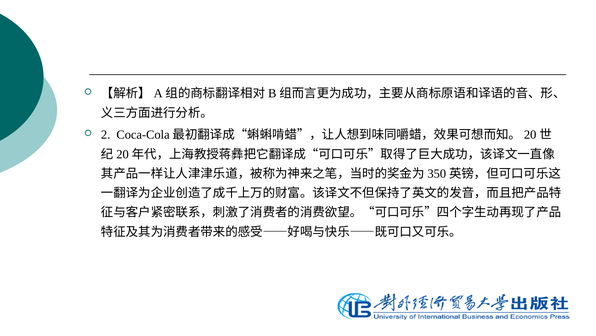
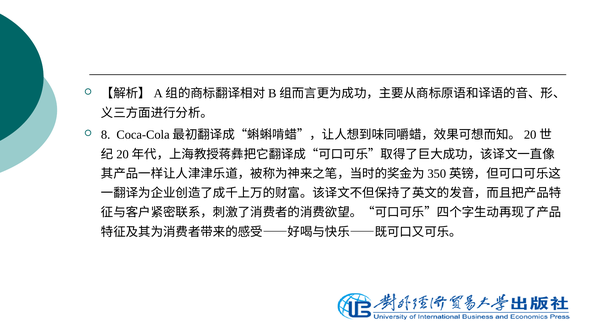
2: 2 -> 8 (106, 135)
